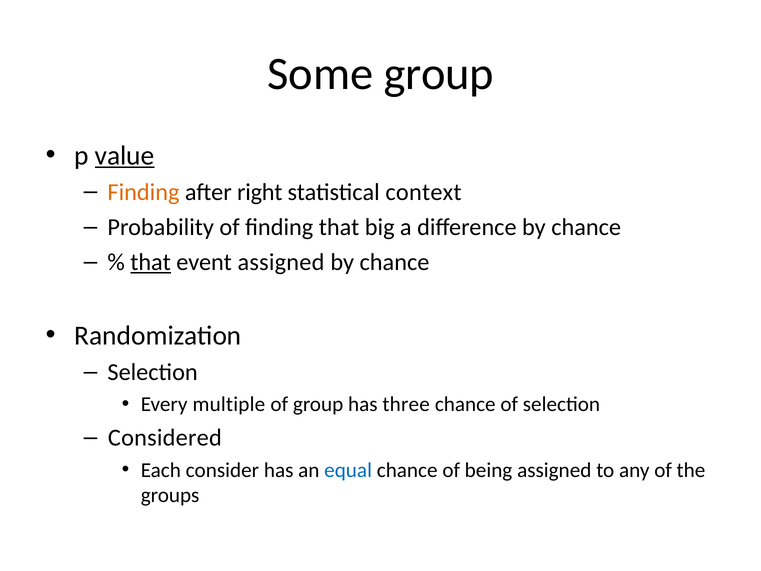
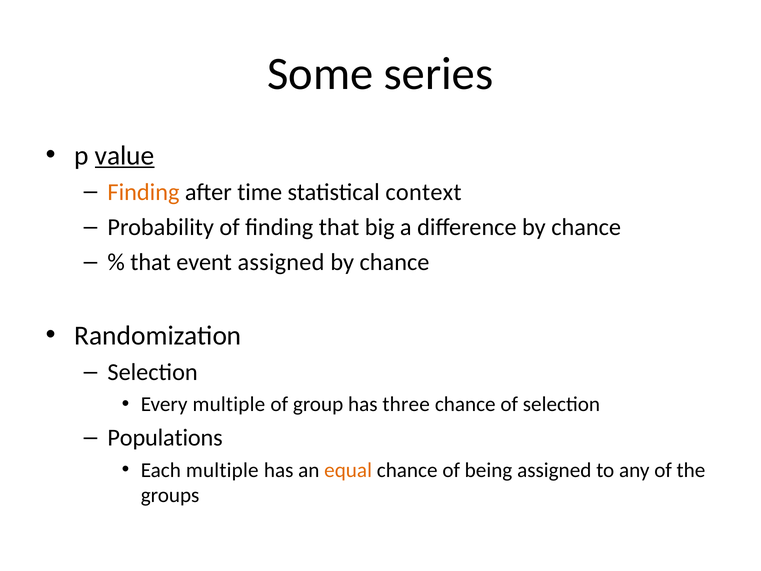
Some group: group -> series (439, 74)
right: right -> time (260, 192)
that underline: present -> none (151, 262)
Considered: Considered -> Populations (165, 438)
Each consider: consider -> multiple (222, 470)
equal colour: blue -> orange (348, 470)
